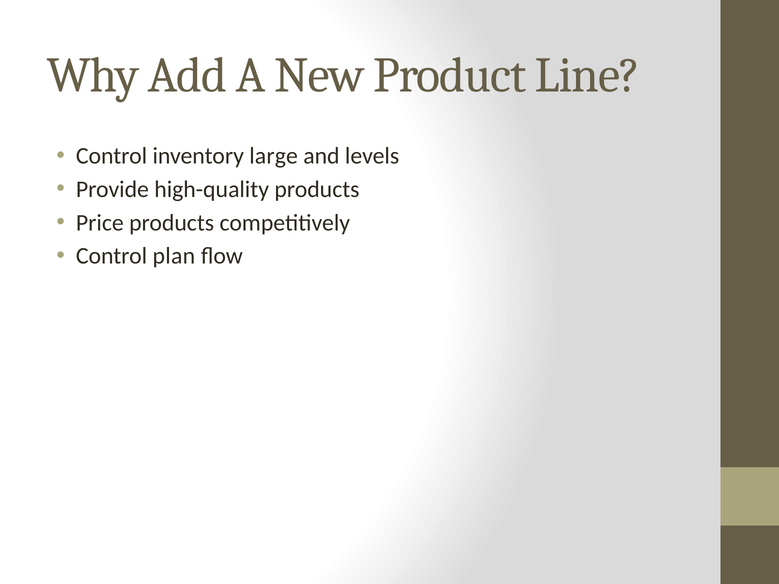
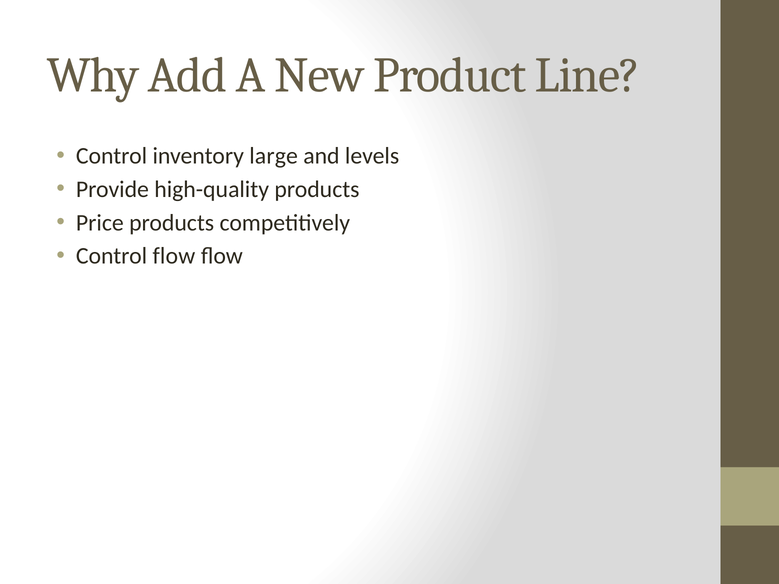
Control plan: plan -> flow (174, 256)
